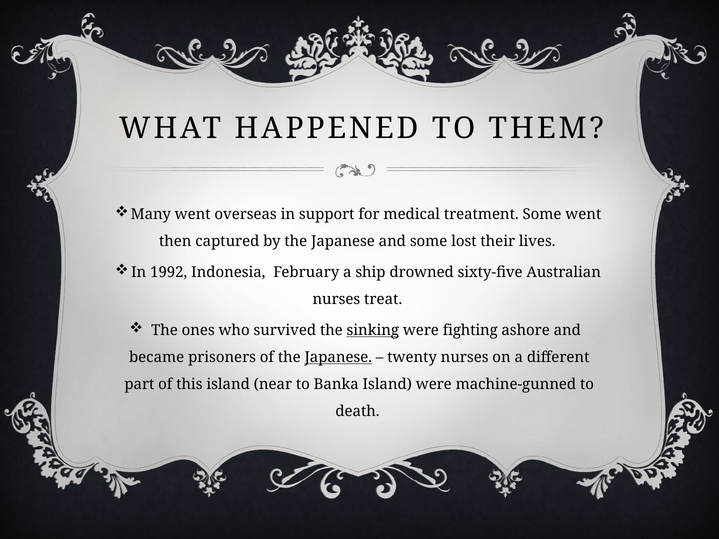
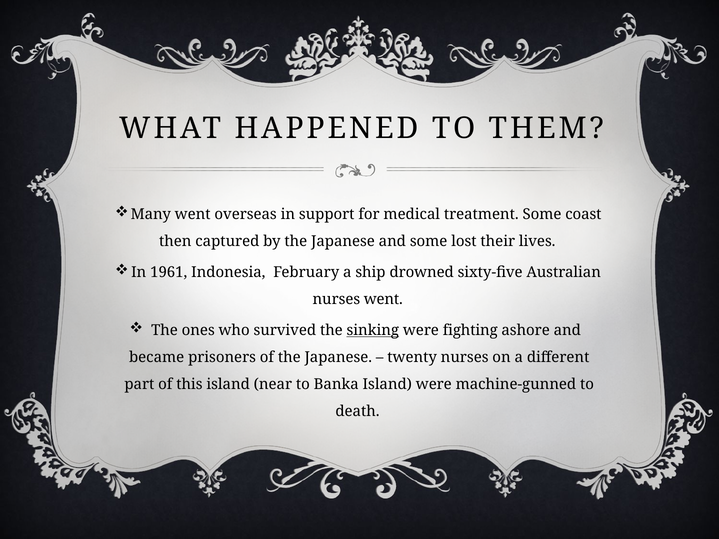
Some went: went -> coast (583, 214)
1992: 1992 -> 1961 (169, 272)
nurses treat: treat -> went (383, 299)
Japanese underline: present -> none (338, 357)
